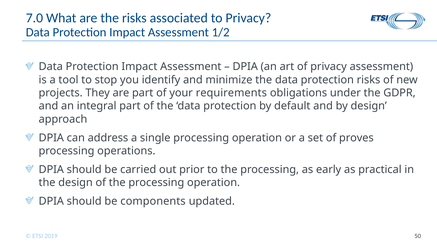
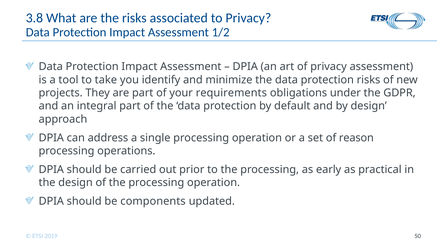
7.0: 7.0 -> 3.8 (34, 18)
stop: stop -> take (106, 80)
proves: proves -> reason (356, 138)
